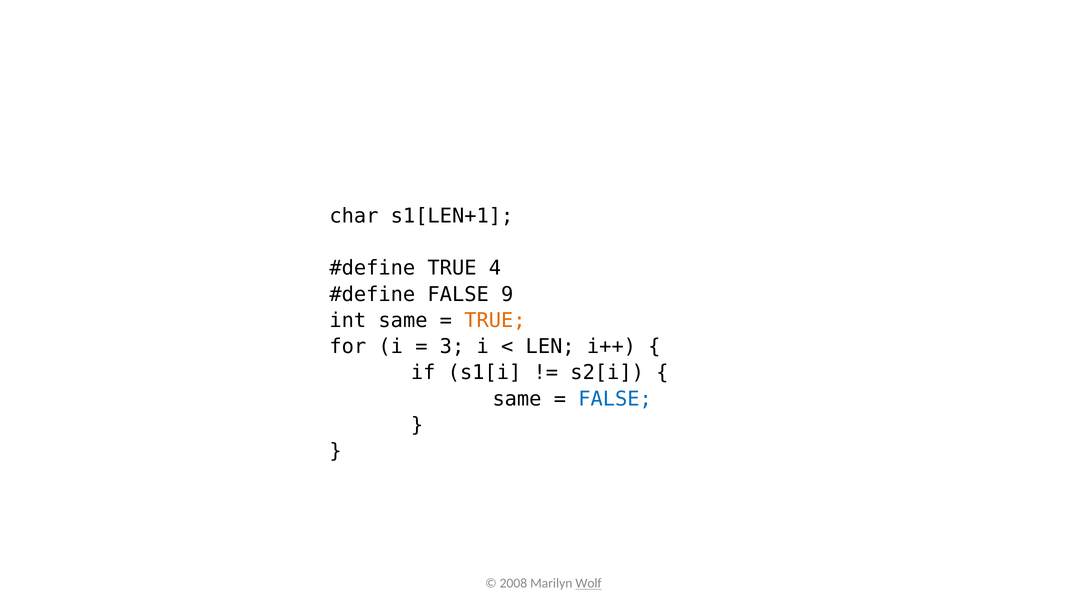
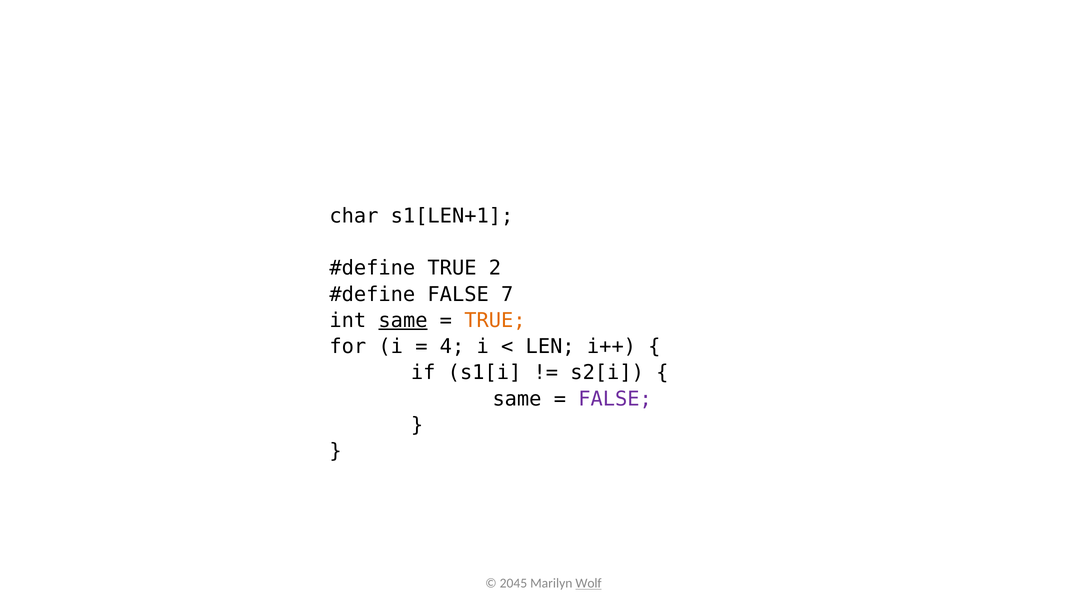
4: 4 -> 2 (495, 268)
9: 9 -> 7 (507, 295)
same underline: none -> present (403, 321)
3: 3 -> 4 (452, 347)
FALSE colour: blue -> purple (615, 399)
2008: 2008 -> 2045 (513, 584)
